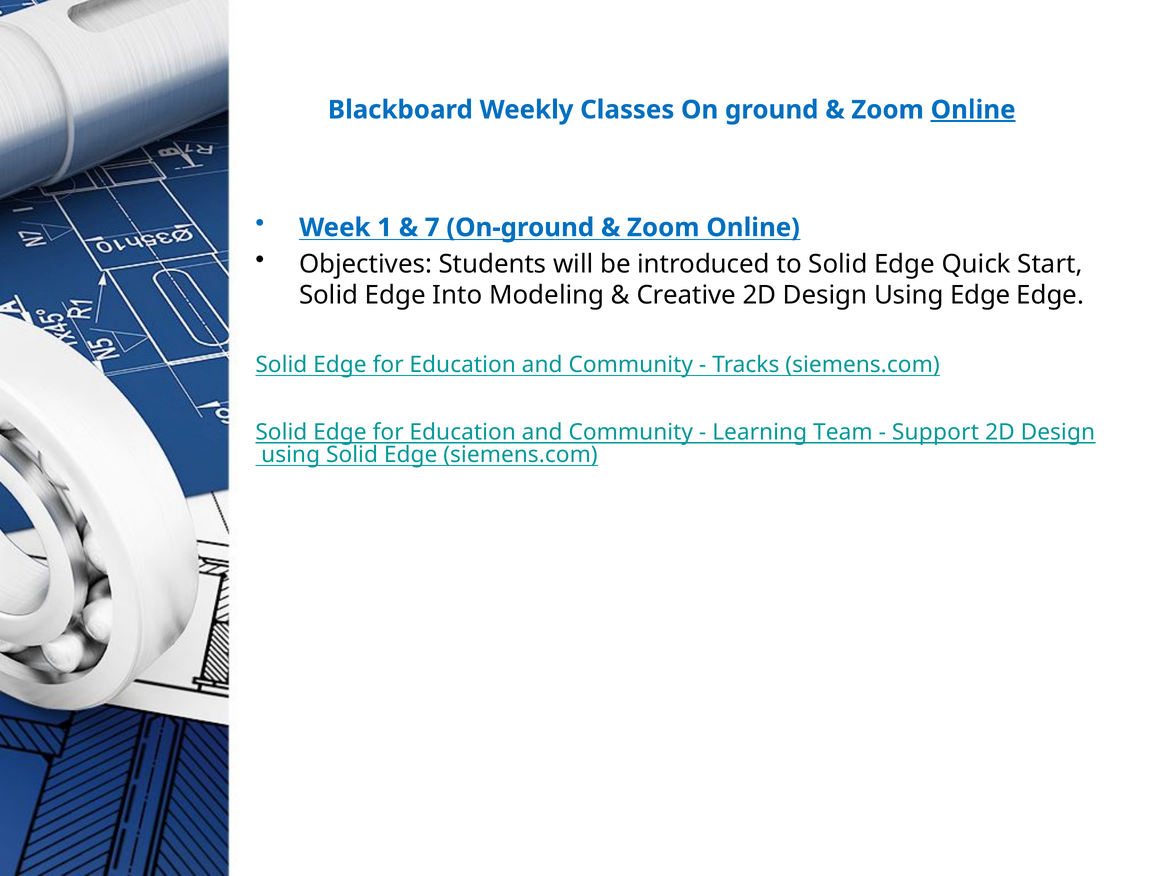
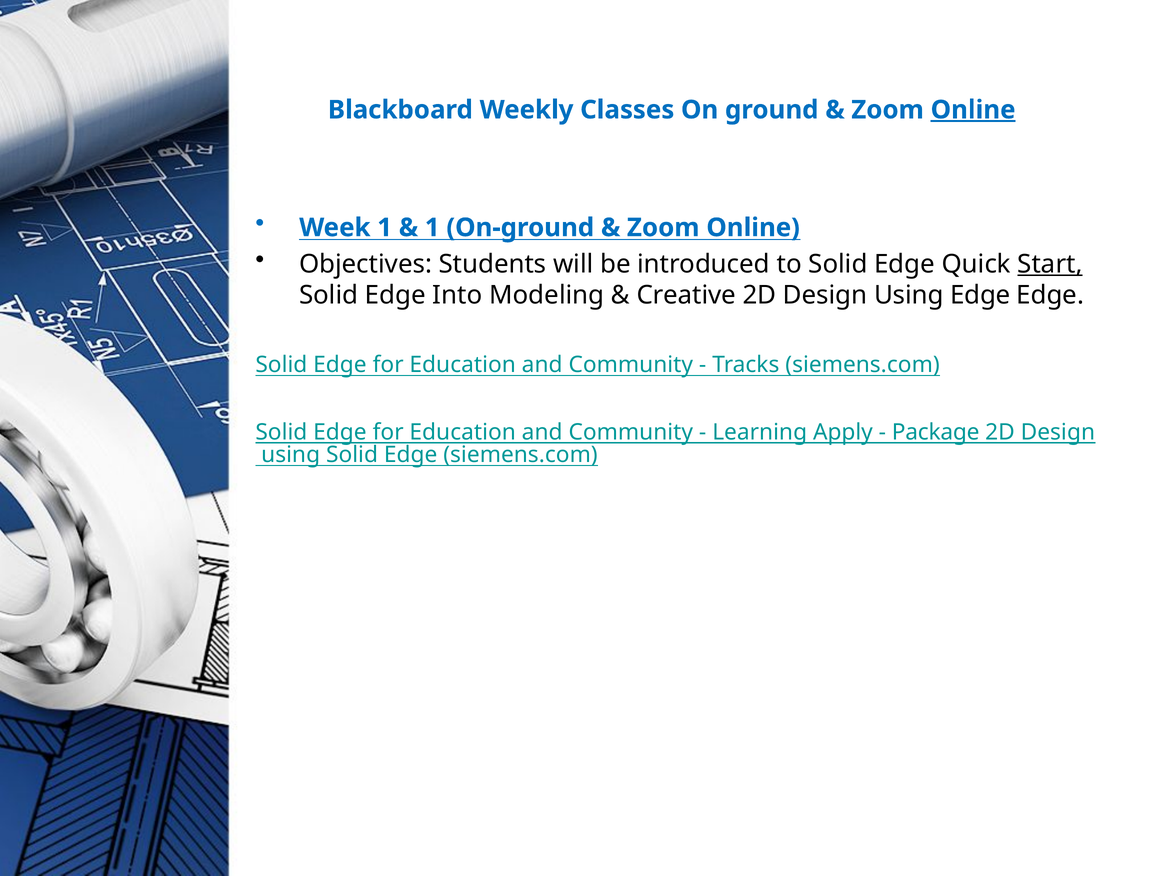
7: 7 -> 1 (432, 228)
Start underline: none -> present (1050, 264)
Team: Team -> Apply (843, 432)
Support: Support -> Package (936, 432)
